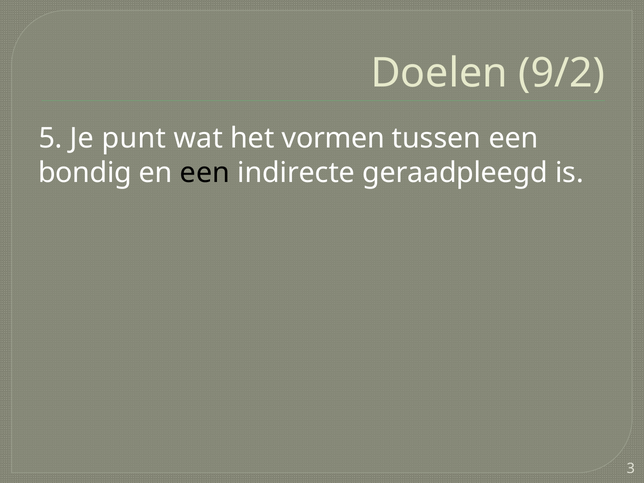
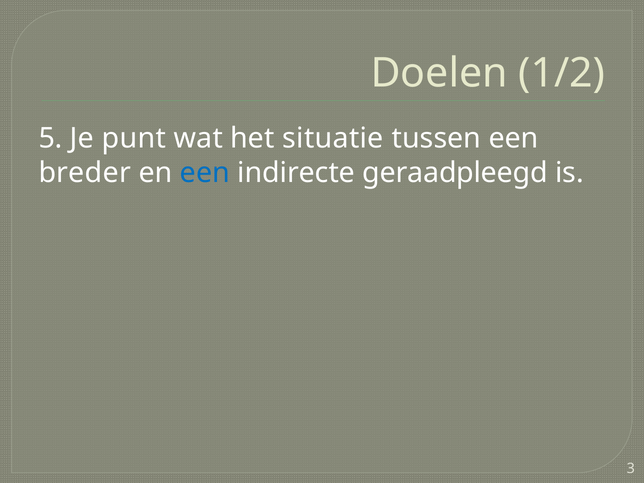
9/2: 9/2 -> 1/2 (562, 73)
vormen: vormen -> situatie (333, 138)
bondig: bondig -> breder (85, 173)
een colour: black -> blue (205, 173)
